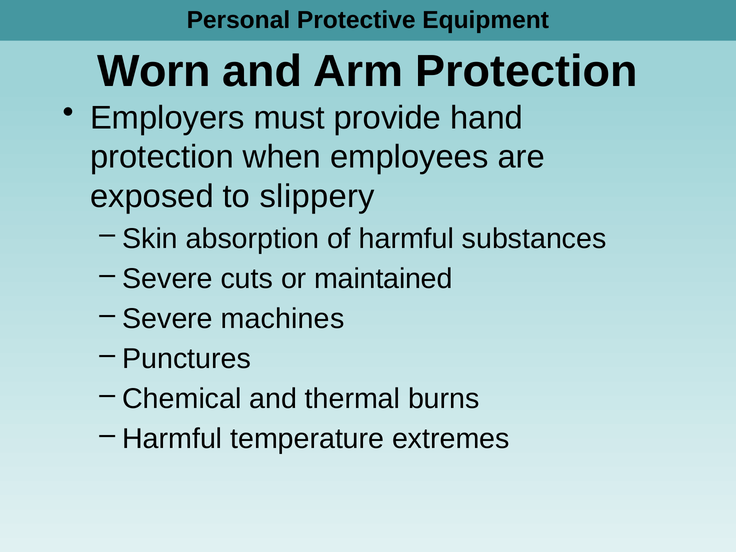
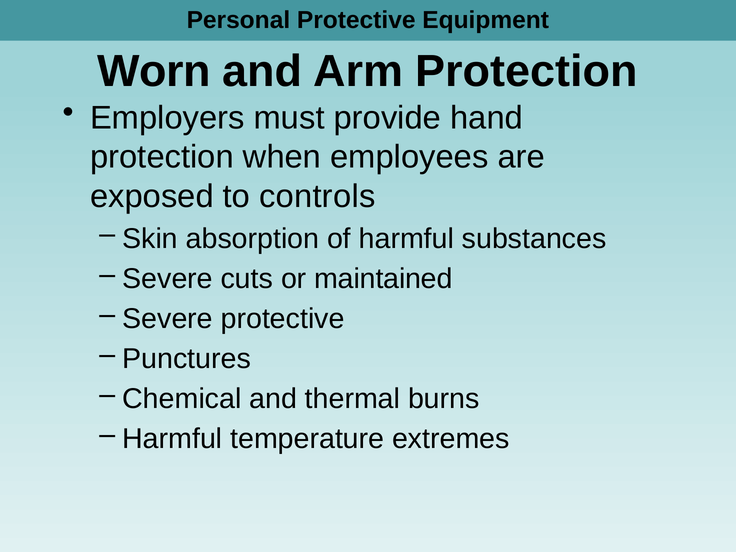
slippery: slippery -> controls (317, 196)
Severe machines: machines -> protective (283, 319)
